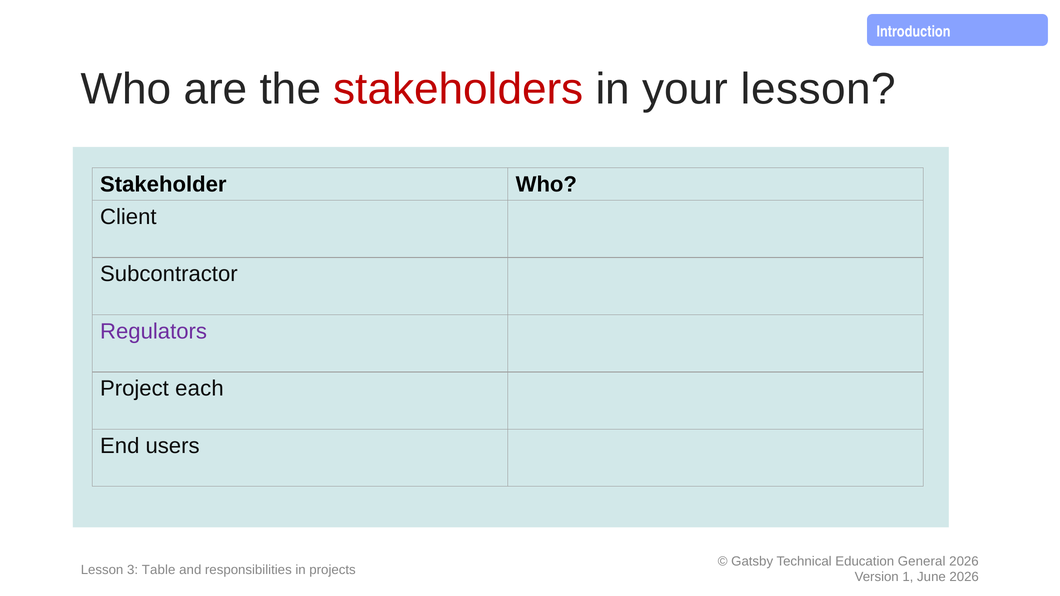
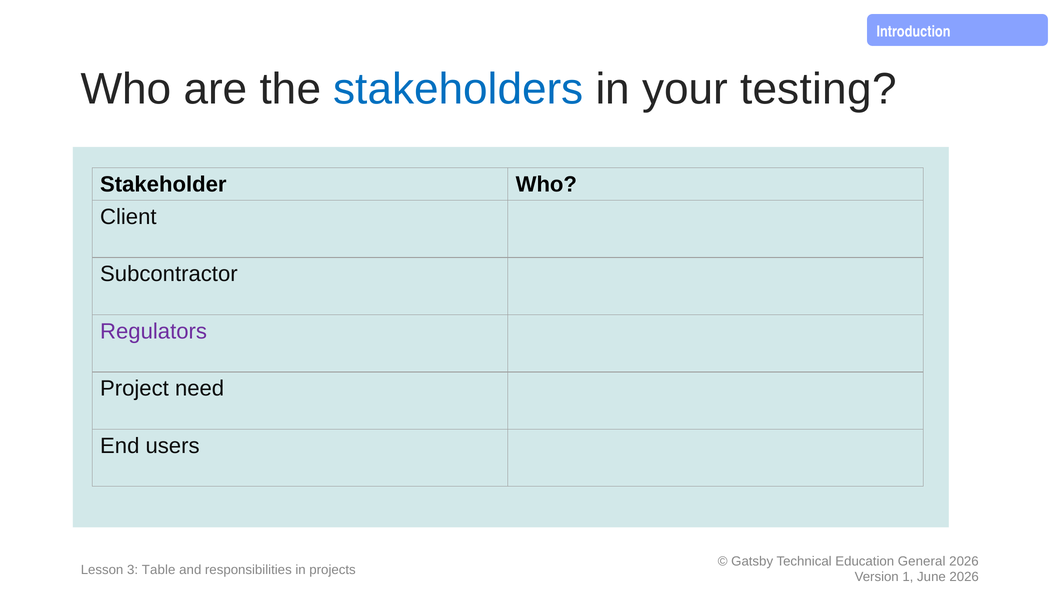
stakeholders colour: red -> blue (458, 89)
your lesson: lesson -> testing (818, 89)
each: each -> need (200, 389)
